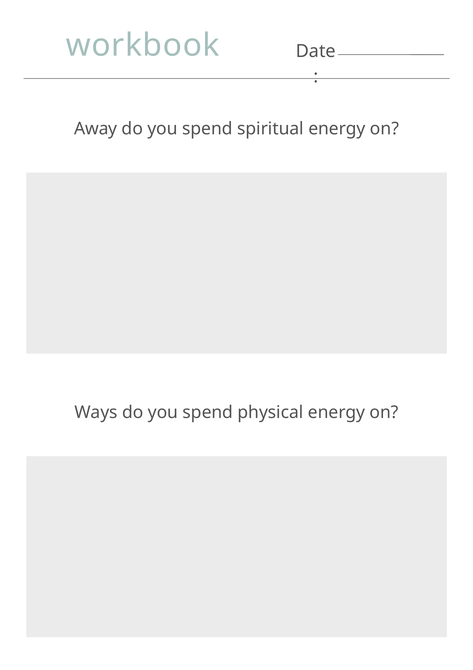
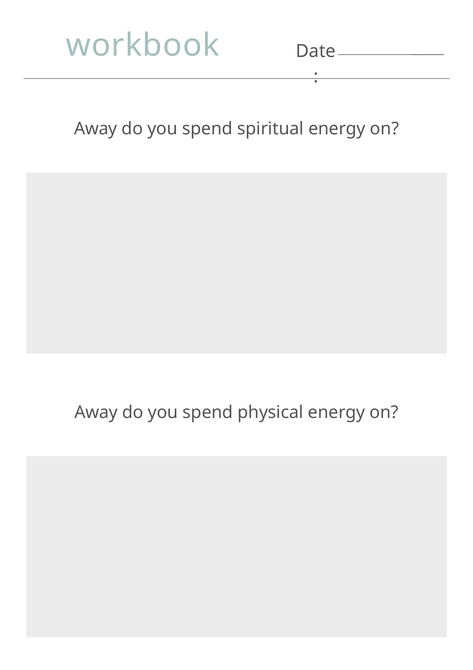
Ways: Ways -> Away (96, 412)
